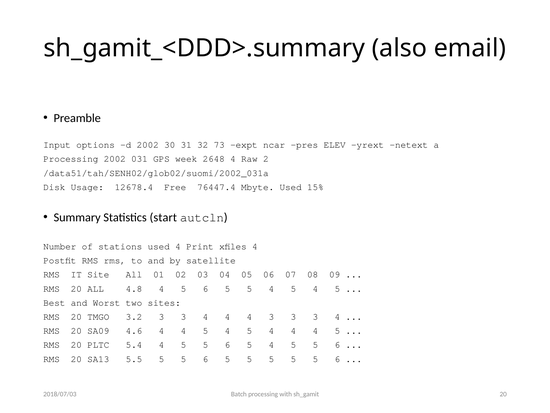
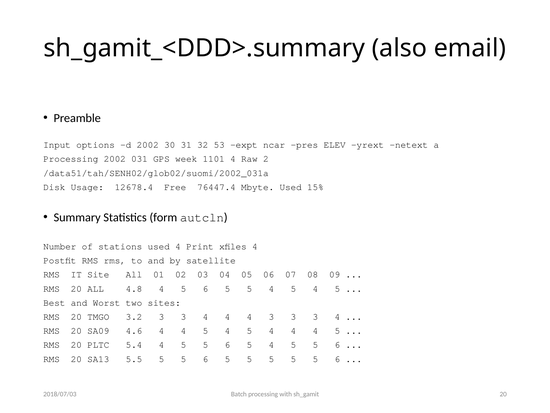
73: 73 -> 53 (219, 145)
2648: 2648 -> 1101 (214, 159)
start: start -> form (163, 217)
